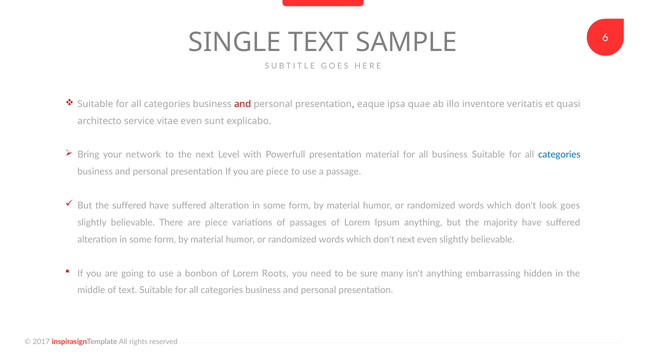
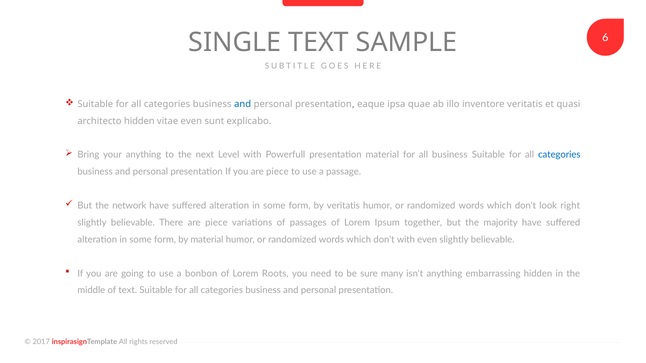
and colour: red -> blue (243, 104)
architecto service: service -> hidden (139, 121)
your network: network -> anything (144, 155)
the suffered: suffered -> network (129, 206)
material: material -> veritatis (343, 206)
goes: goes -> right (570, 206)
Ipsum anything: anything -> together (423, 223)
don't next: next -> with (406, 240)
